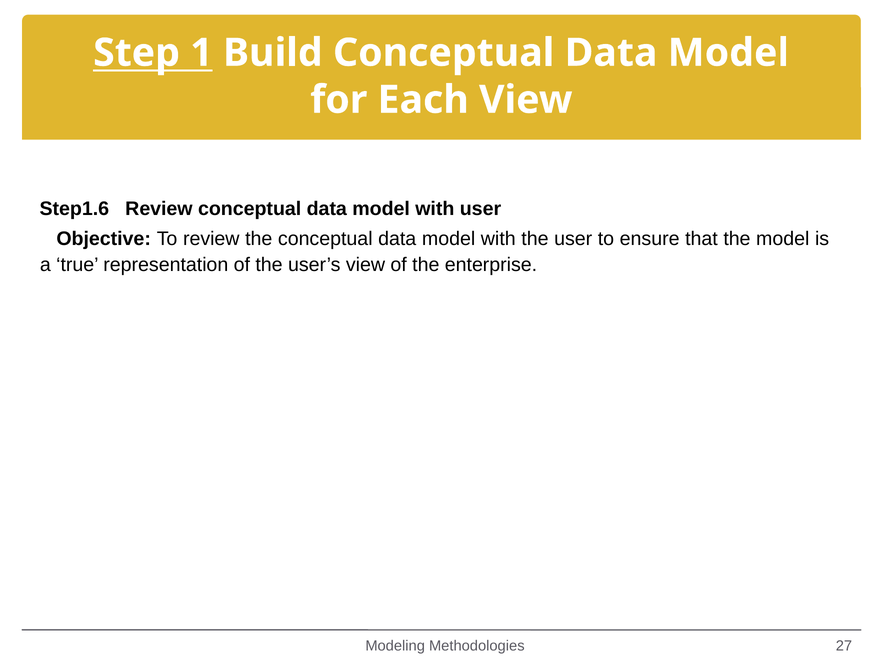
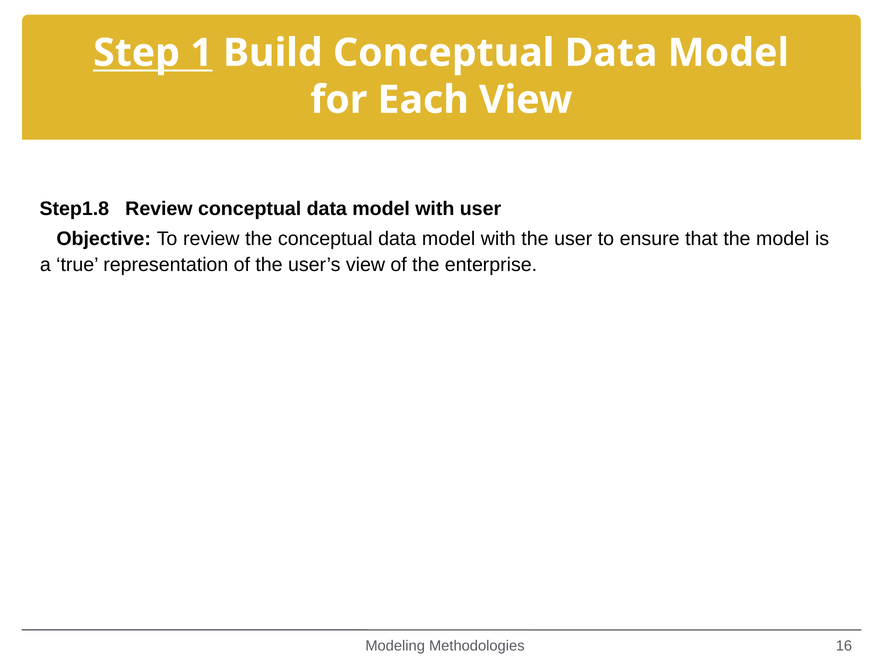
Step1.6: Step1.6 -> Step1.8 (74, 209)
27: 27 -> 16 (844, 646)
